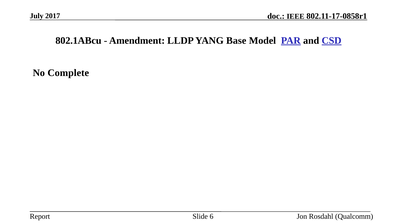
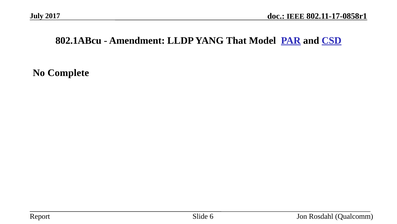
Base: Base -> That (236, 40)
